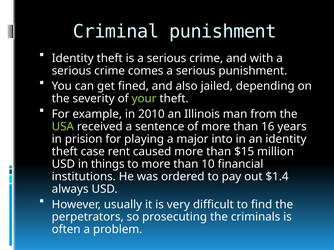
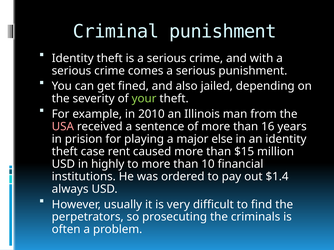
USA colour: light green -> pink (63, 127)
into: into -> else (222, 139)
things: things -> highly (108, 164)
